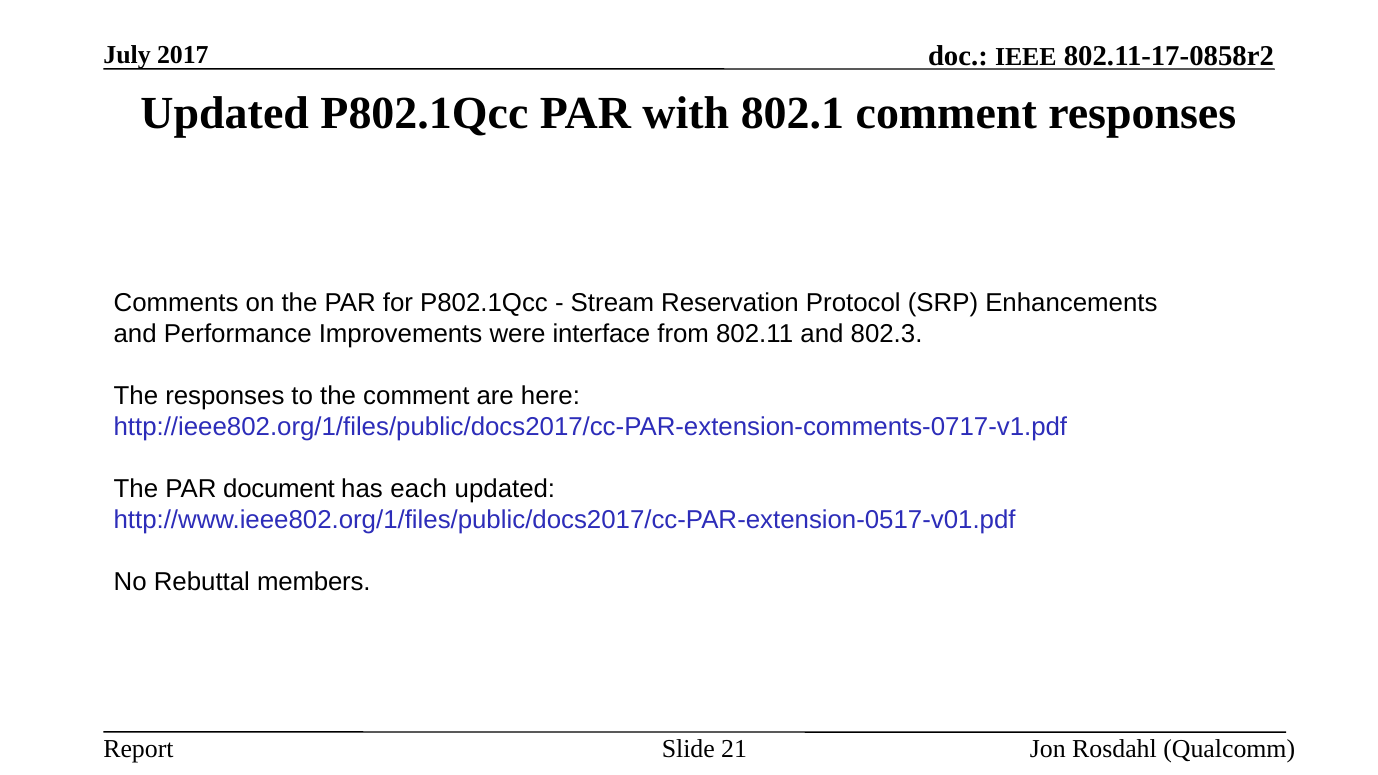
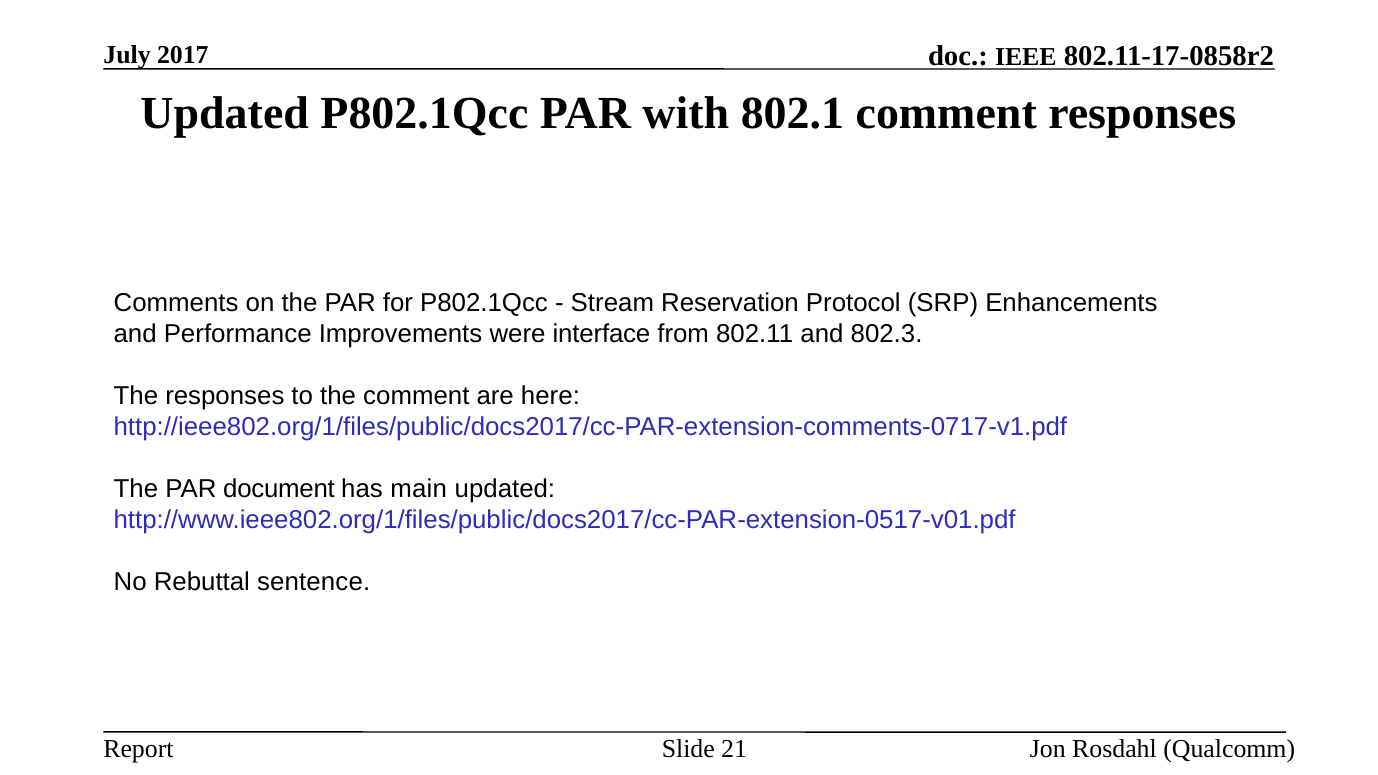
each: each -> main (419, 489)
members: members -> sentence (314, 582)
